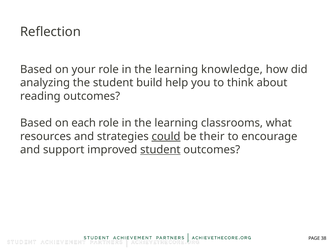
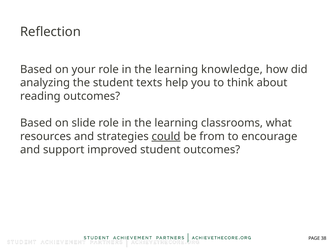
build: build -> texts (149, 83)
each: each -> slide (84, 123)
their: their -> from (212, 136)
student underline: present -> none (160, 150)
